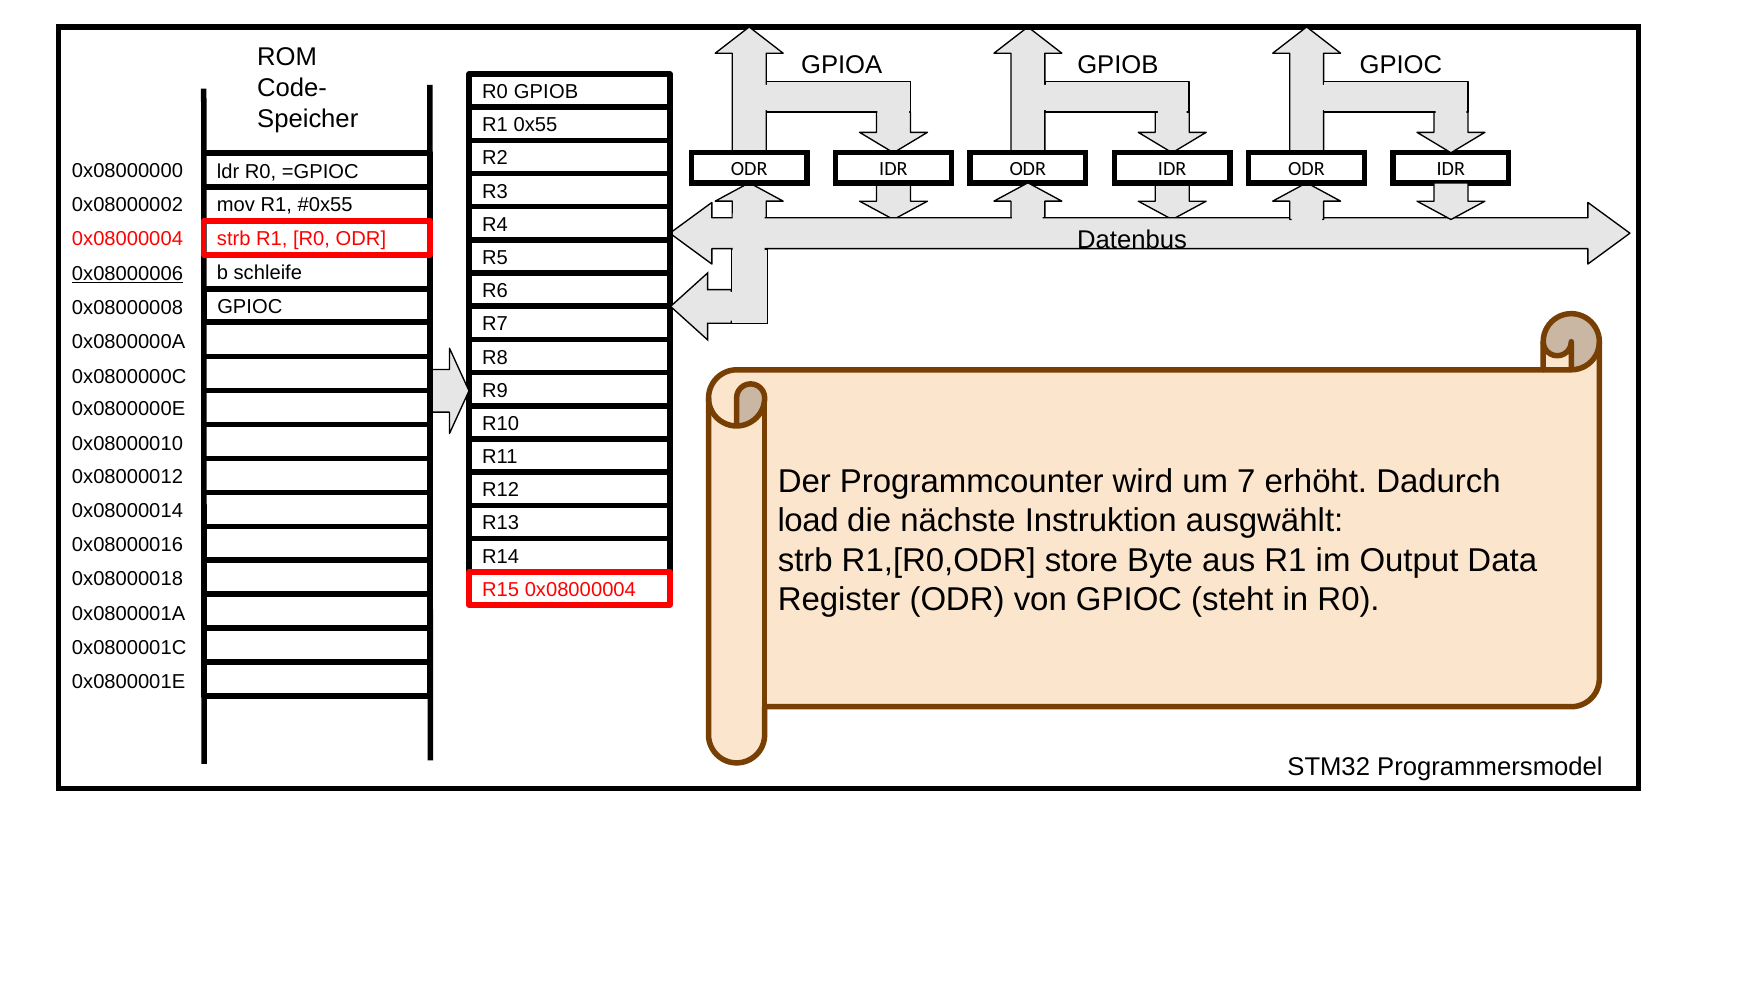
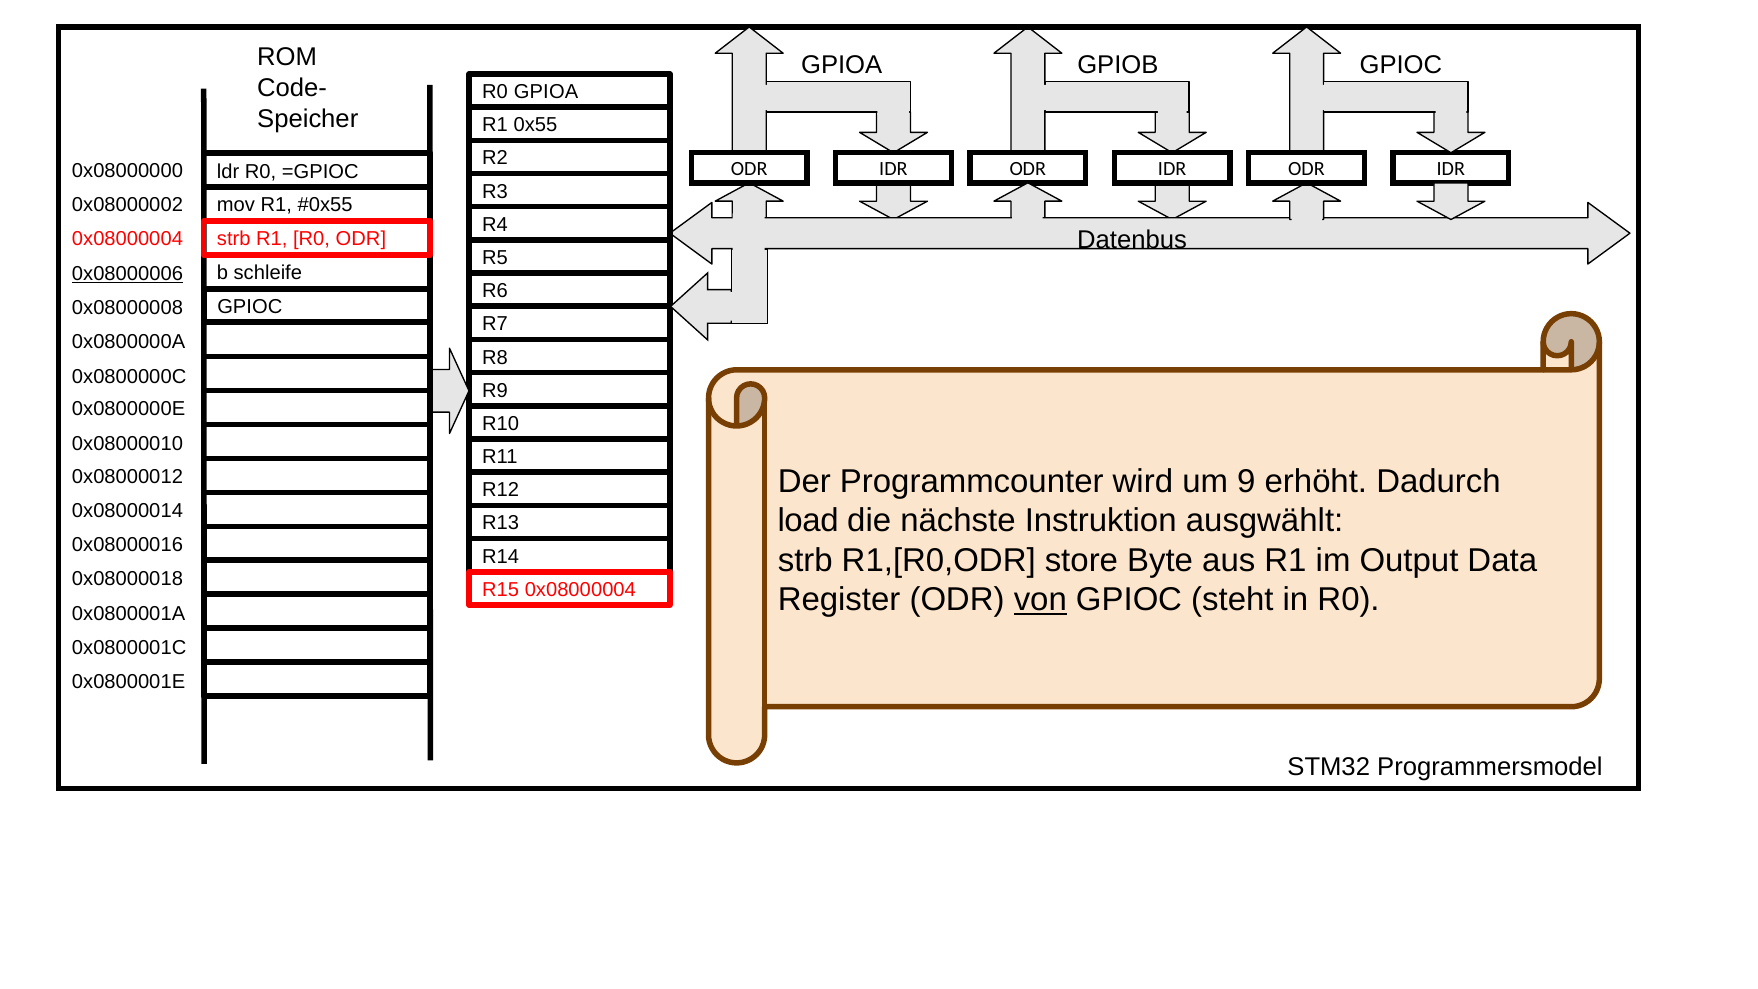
R0 GPIOB: GPIOB -> GPIOA (546, 92)
7: 7 -> 9 (1246, 481)
von underline: none -> present (1040, 600)
